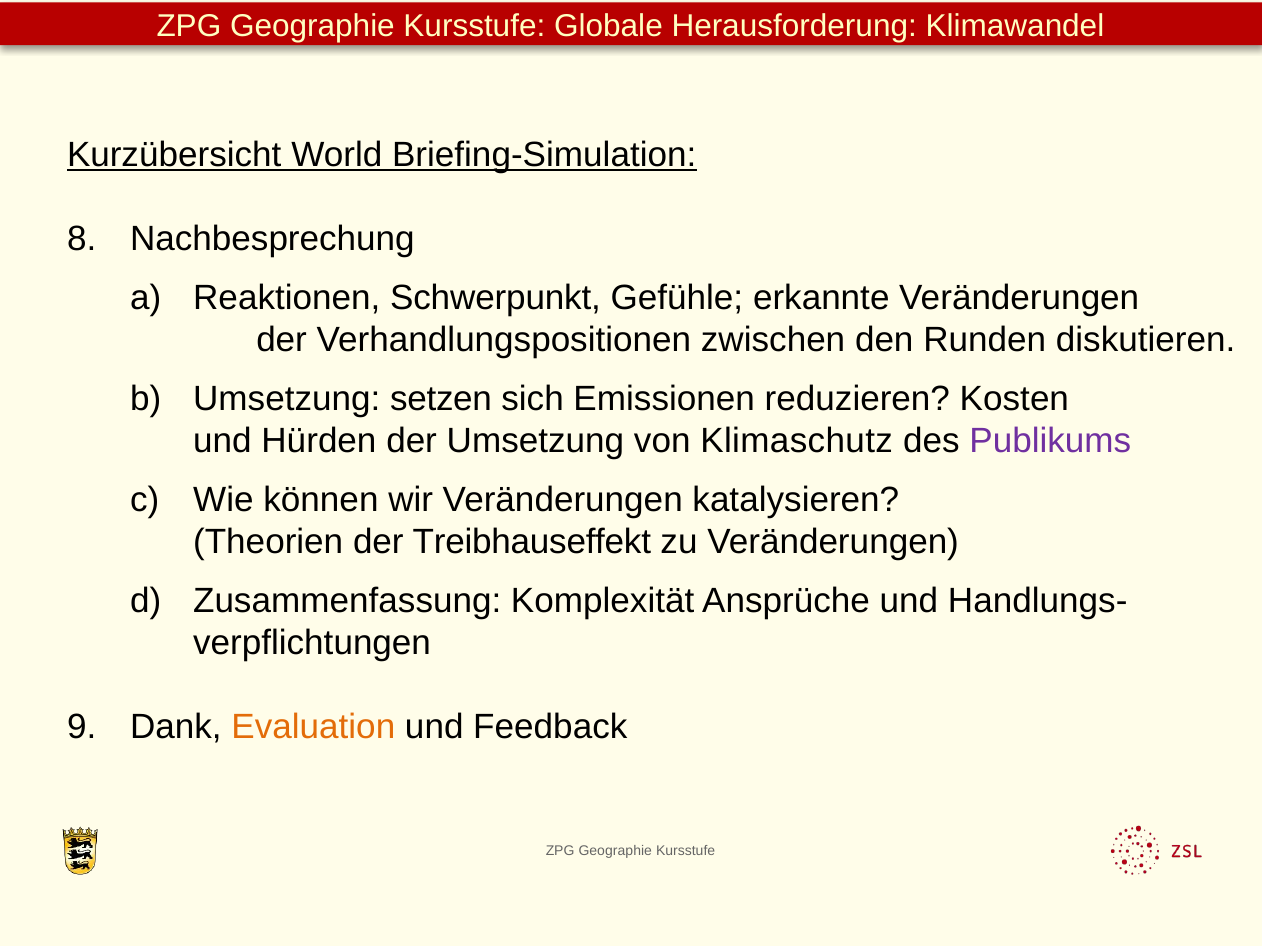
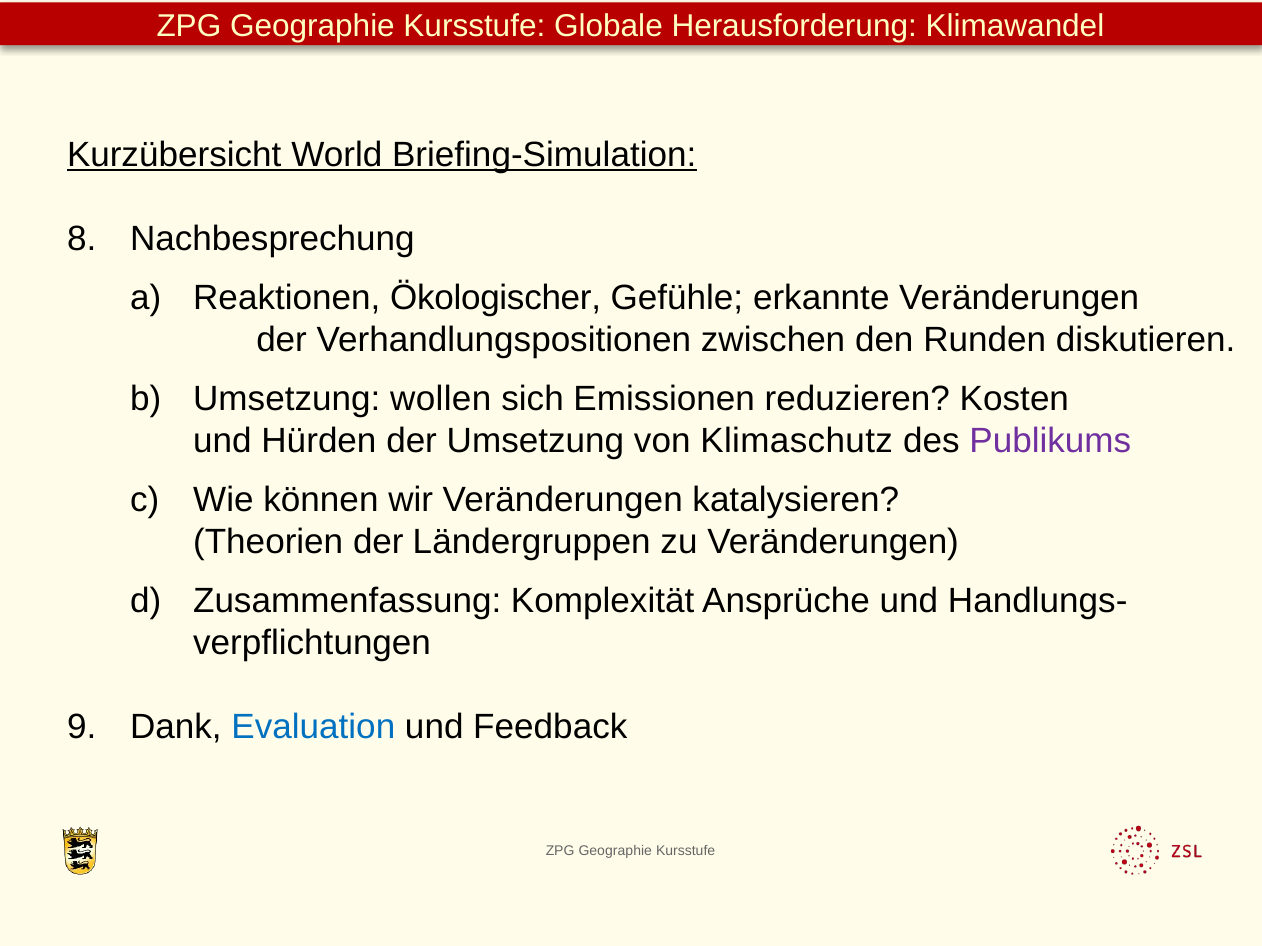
Schwerpunkt: Schwerpunkt -> Ökologischer (496, 298)
setzen: setzen -> wollen (441, 399)
Treibhauseffekt: Treibhauseffekt -> Ländergruppen (532, 542)
Evaluation colour: orange -> blue (313, 727)
